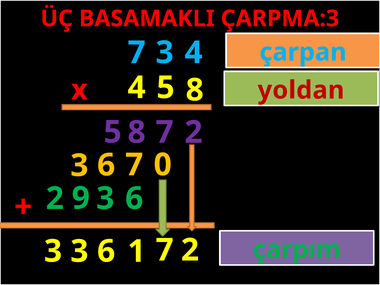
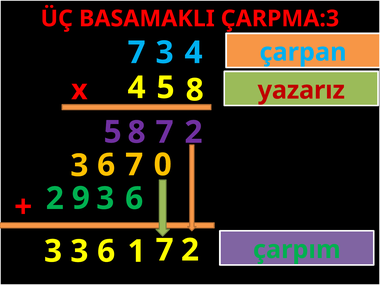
yoldan: yoldan -> yazarız (301, 90)
